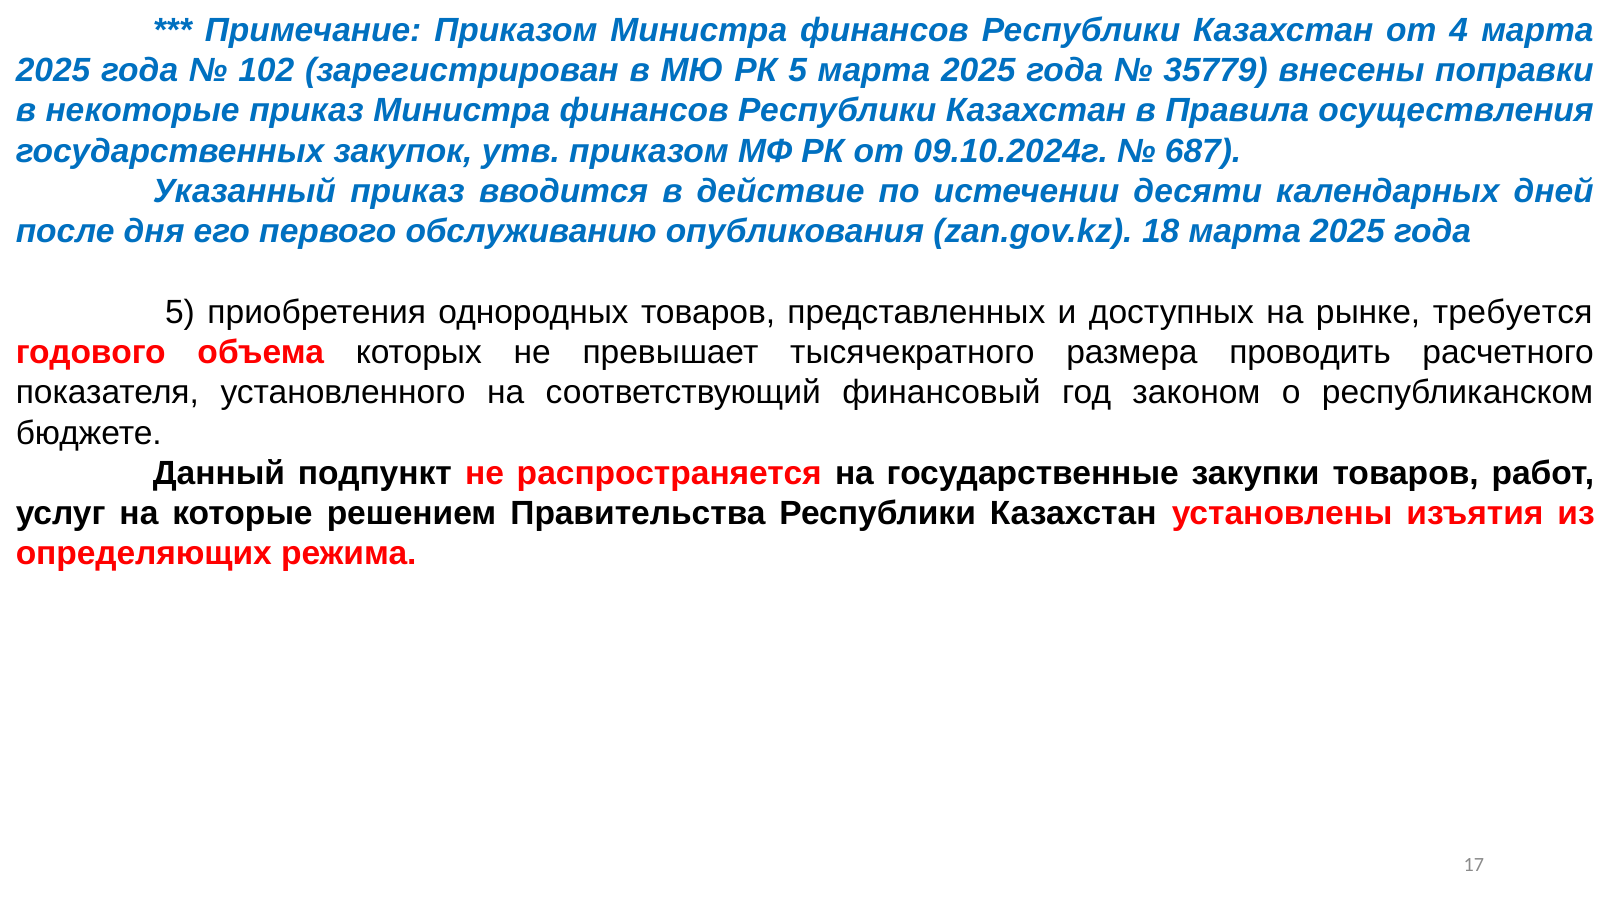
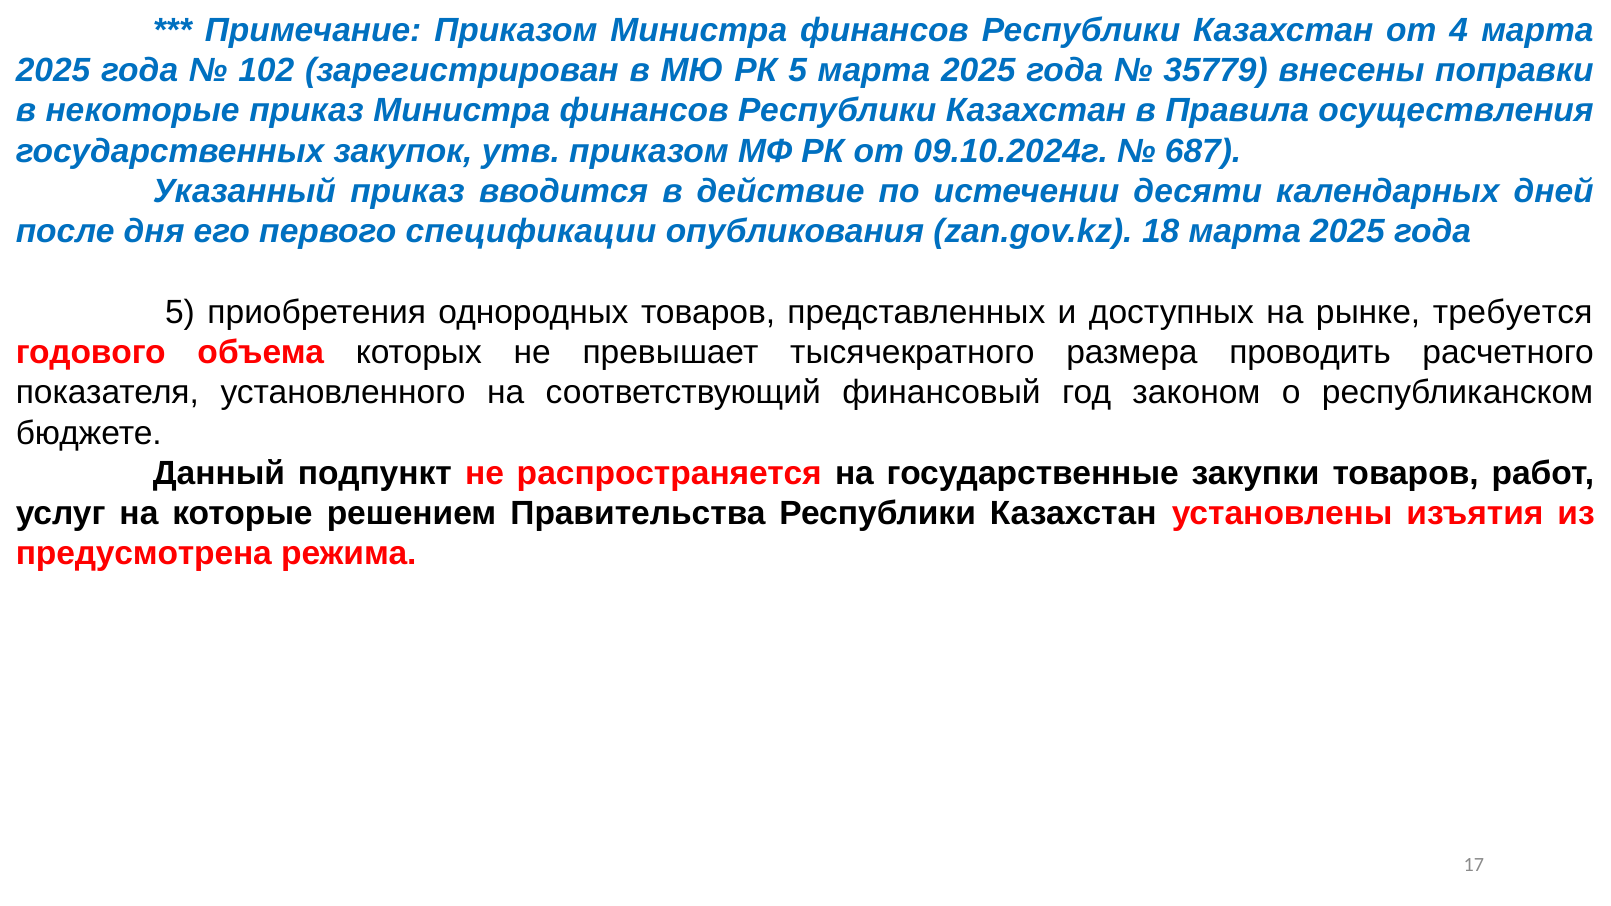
обслуживанию: обслуживанию -> спецификации (531, 232)
определяющих: определяющих -> предусмотрена (144, 554)
